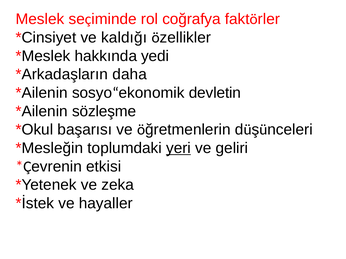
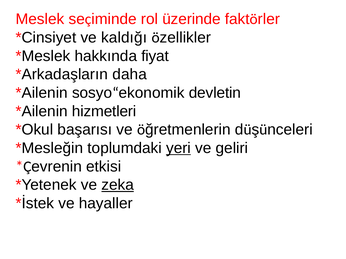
coğrafya: coğrafya -> üzerinde (191, 19)
yedi: yedi -> fiyat (155, 56)
sözleşme: sözleşme -> hizmetleri (104, 111)
zeka underline: none -> present (118, 185)
